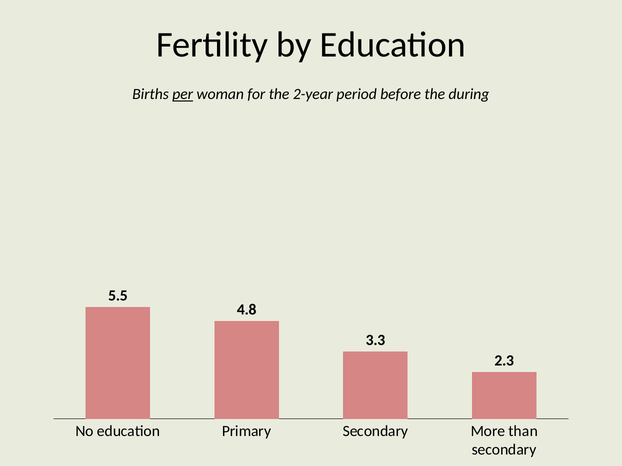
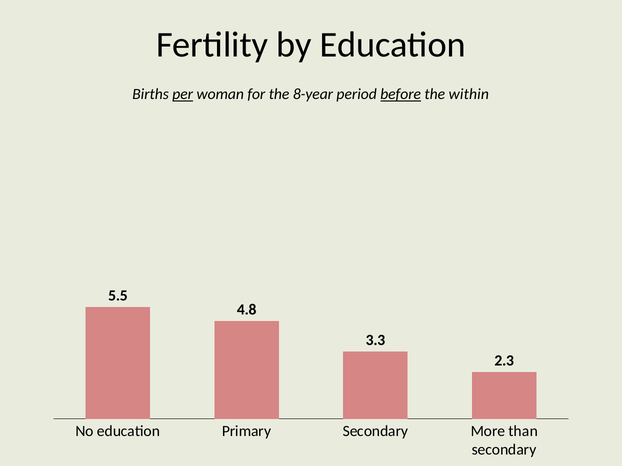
2-year: 2-year -> 8-year (313, 94)
before underline: none -> present (401, 94)
during: during -> within (469, 94)
